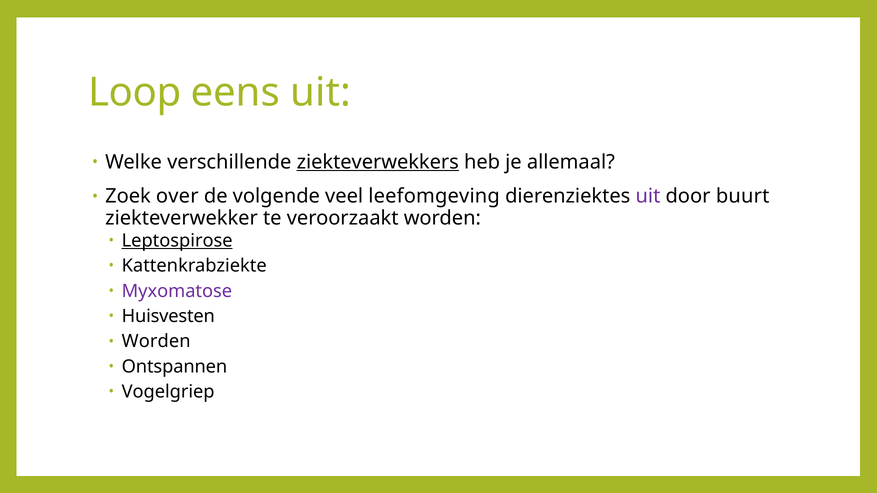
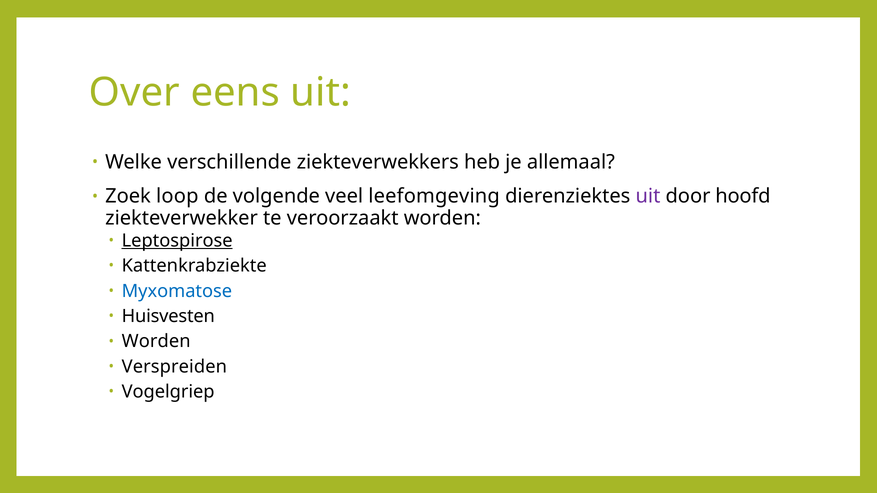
Loop: Loop -> Over (134, 92)
ziekteverwekkers underline: present -> none (378, 162)
over: over -> loop (177, 196)
buurt: buurt -> hoofd (743, 196)
Myxomatose colour: purple -> blue (177, 291)
Ontspannen: Ontspannen -> Verspreiden (174, 367)
